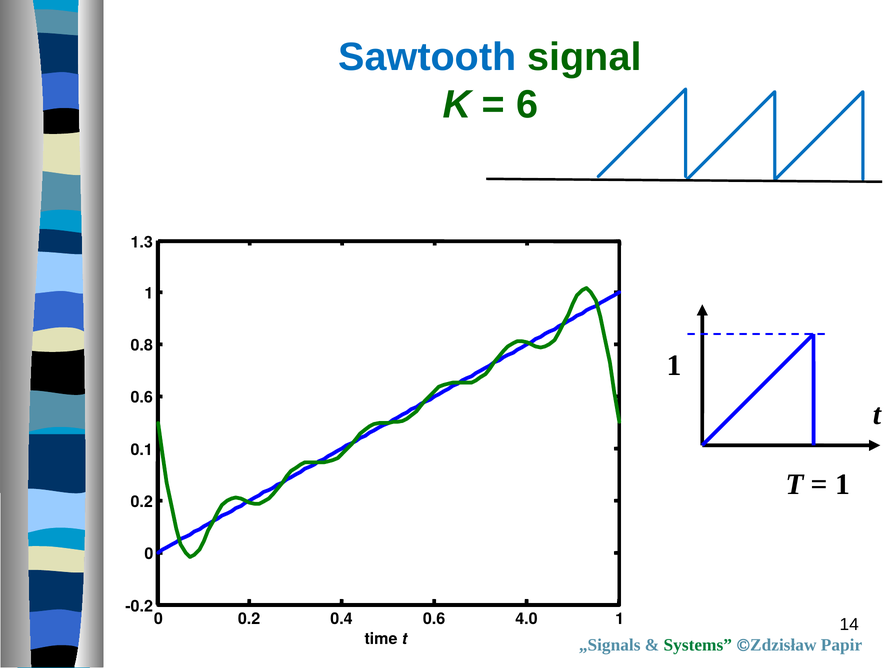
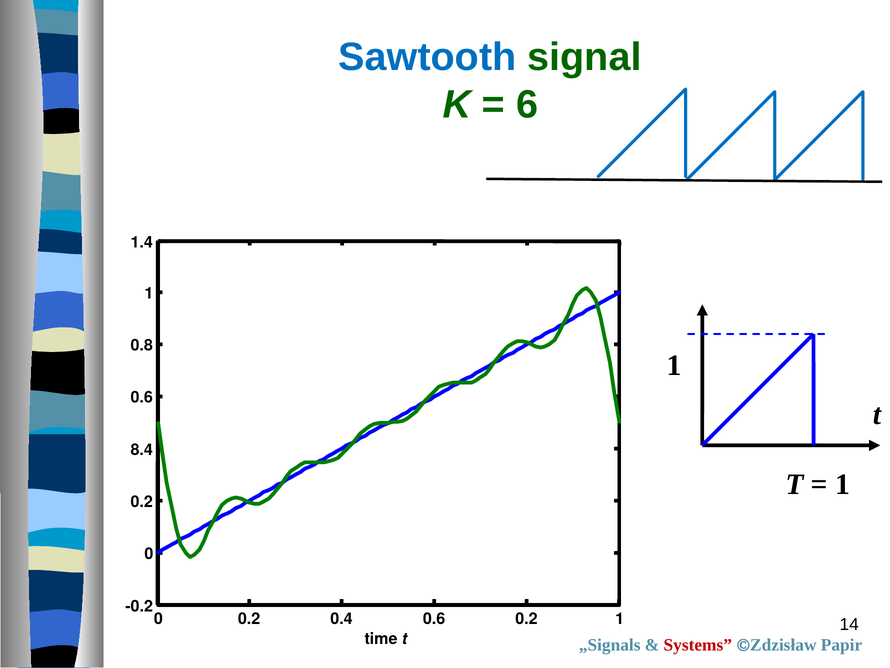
1.3: 1.3 -> 1.4 (142, 242)
0.1: 0.1 -> 8.4 (142, 450)
0.6 4.0: 4.0 -> 0.2 (526, 618)
Systems colour: green -> red (698, 644)
